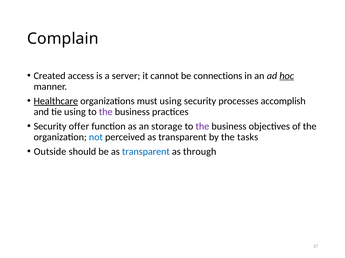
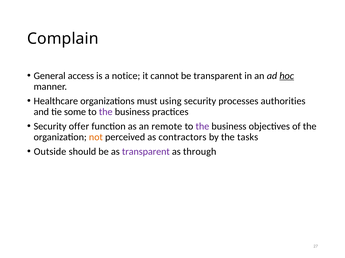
Created: Created -> General (50, 76)
server: server -> notice (126, 76)
be connections: connections -> transparent (218, 76)
Healthcare underline: present -> none (56, 101)
accomplish: accomplish -> authorities (283, 101)
tie using: using -> some (75, 112)
storage: storage -> remote (167, 127)
not colour: blue -> orange (96, 138)
perceived as transparent: transparent -> contractors (182, 138)
transparent colour: blue -> purple (146, 152)
